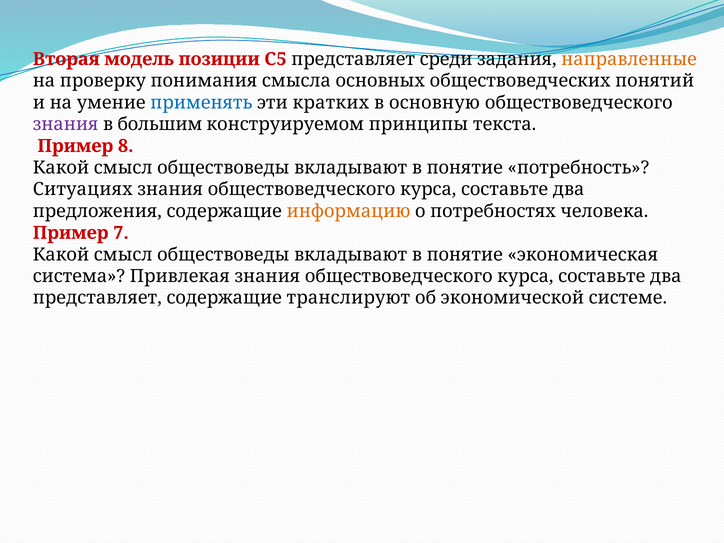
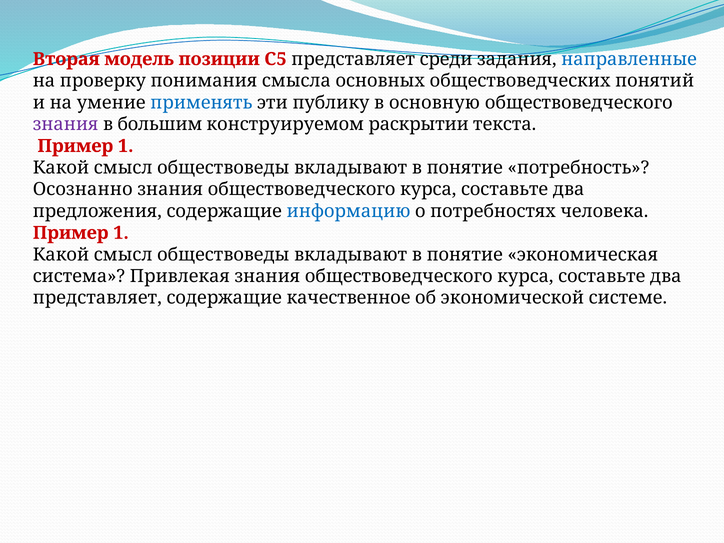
направленные colour: orange -> blue (629, 59)
кратких: кратких -> публику (331, 103)
принципы: принципы -> раскрытии (419, 124)
8: 8 -> 1 (126, 146)
Ситуациях: Ситуациях -> Осознанно (83, 189)
информацию colour: orange -> blue (348, 211)
7: 7 -> 1 (121, 233)
транслируют: транслируют -> качественное (349, 298)
